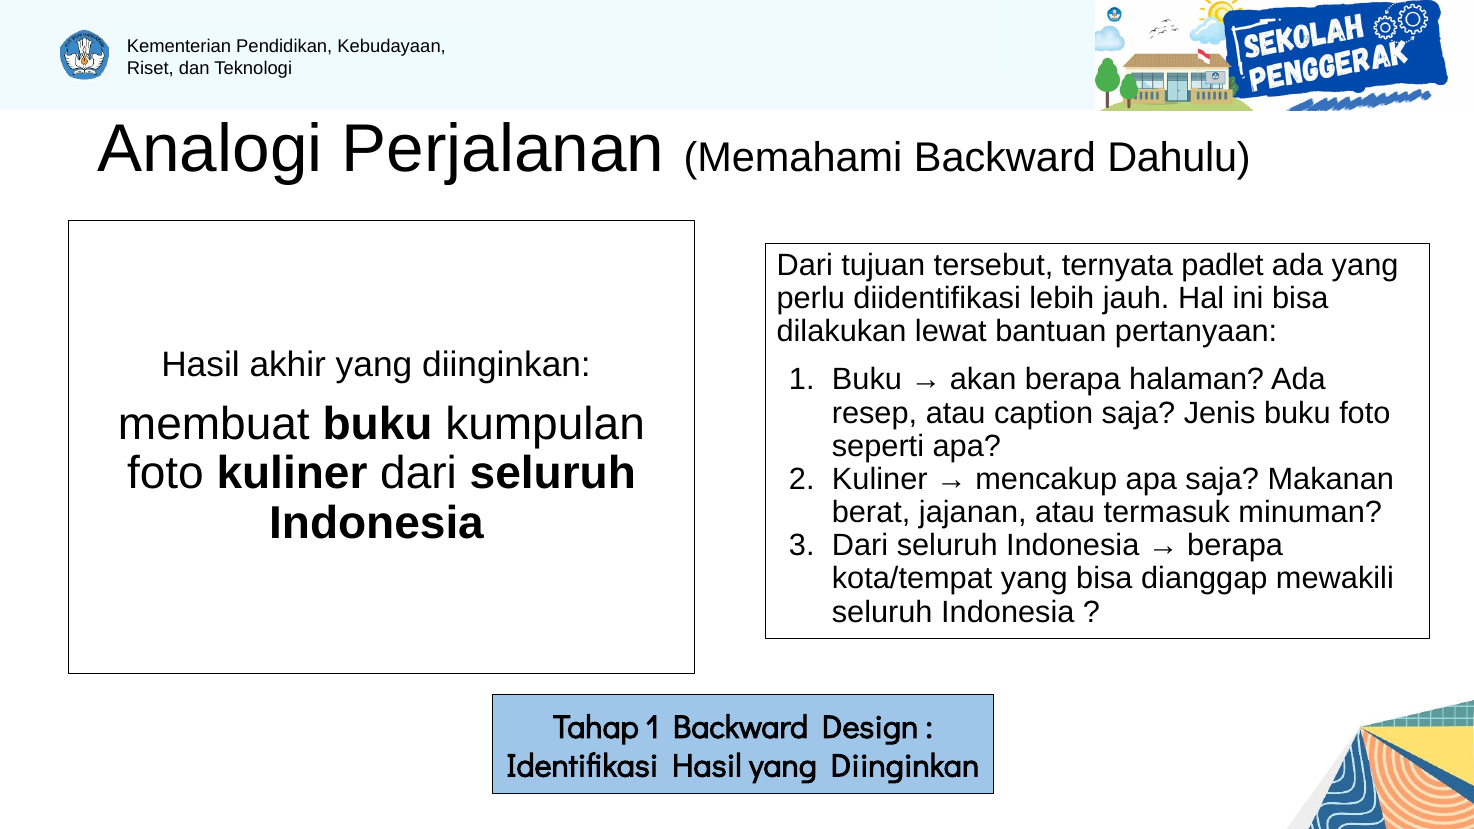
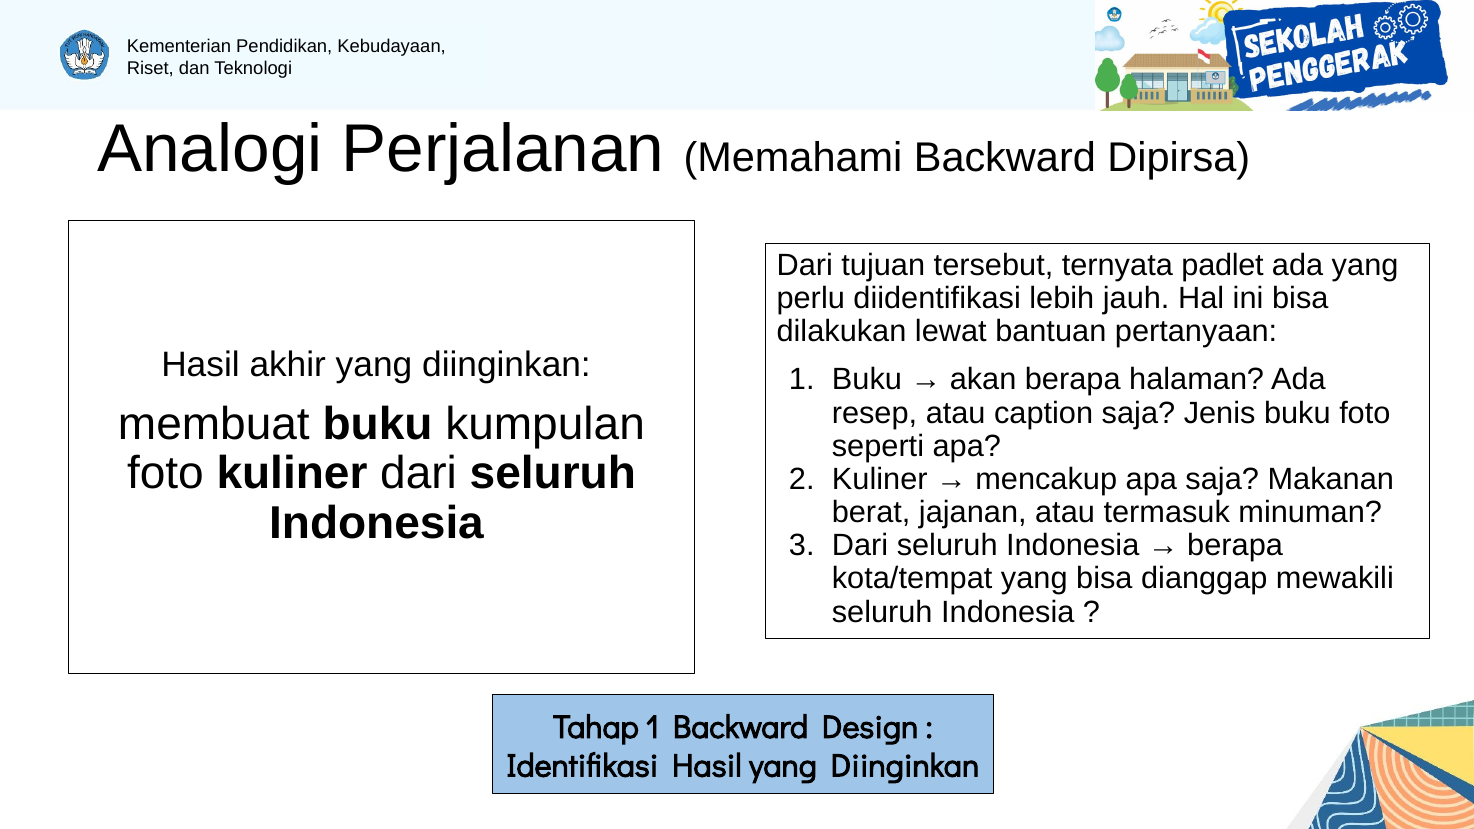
Dahulu: Dahulu -> Dipirsa (1179, 158)
